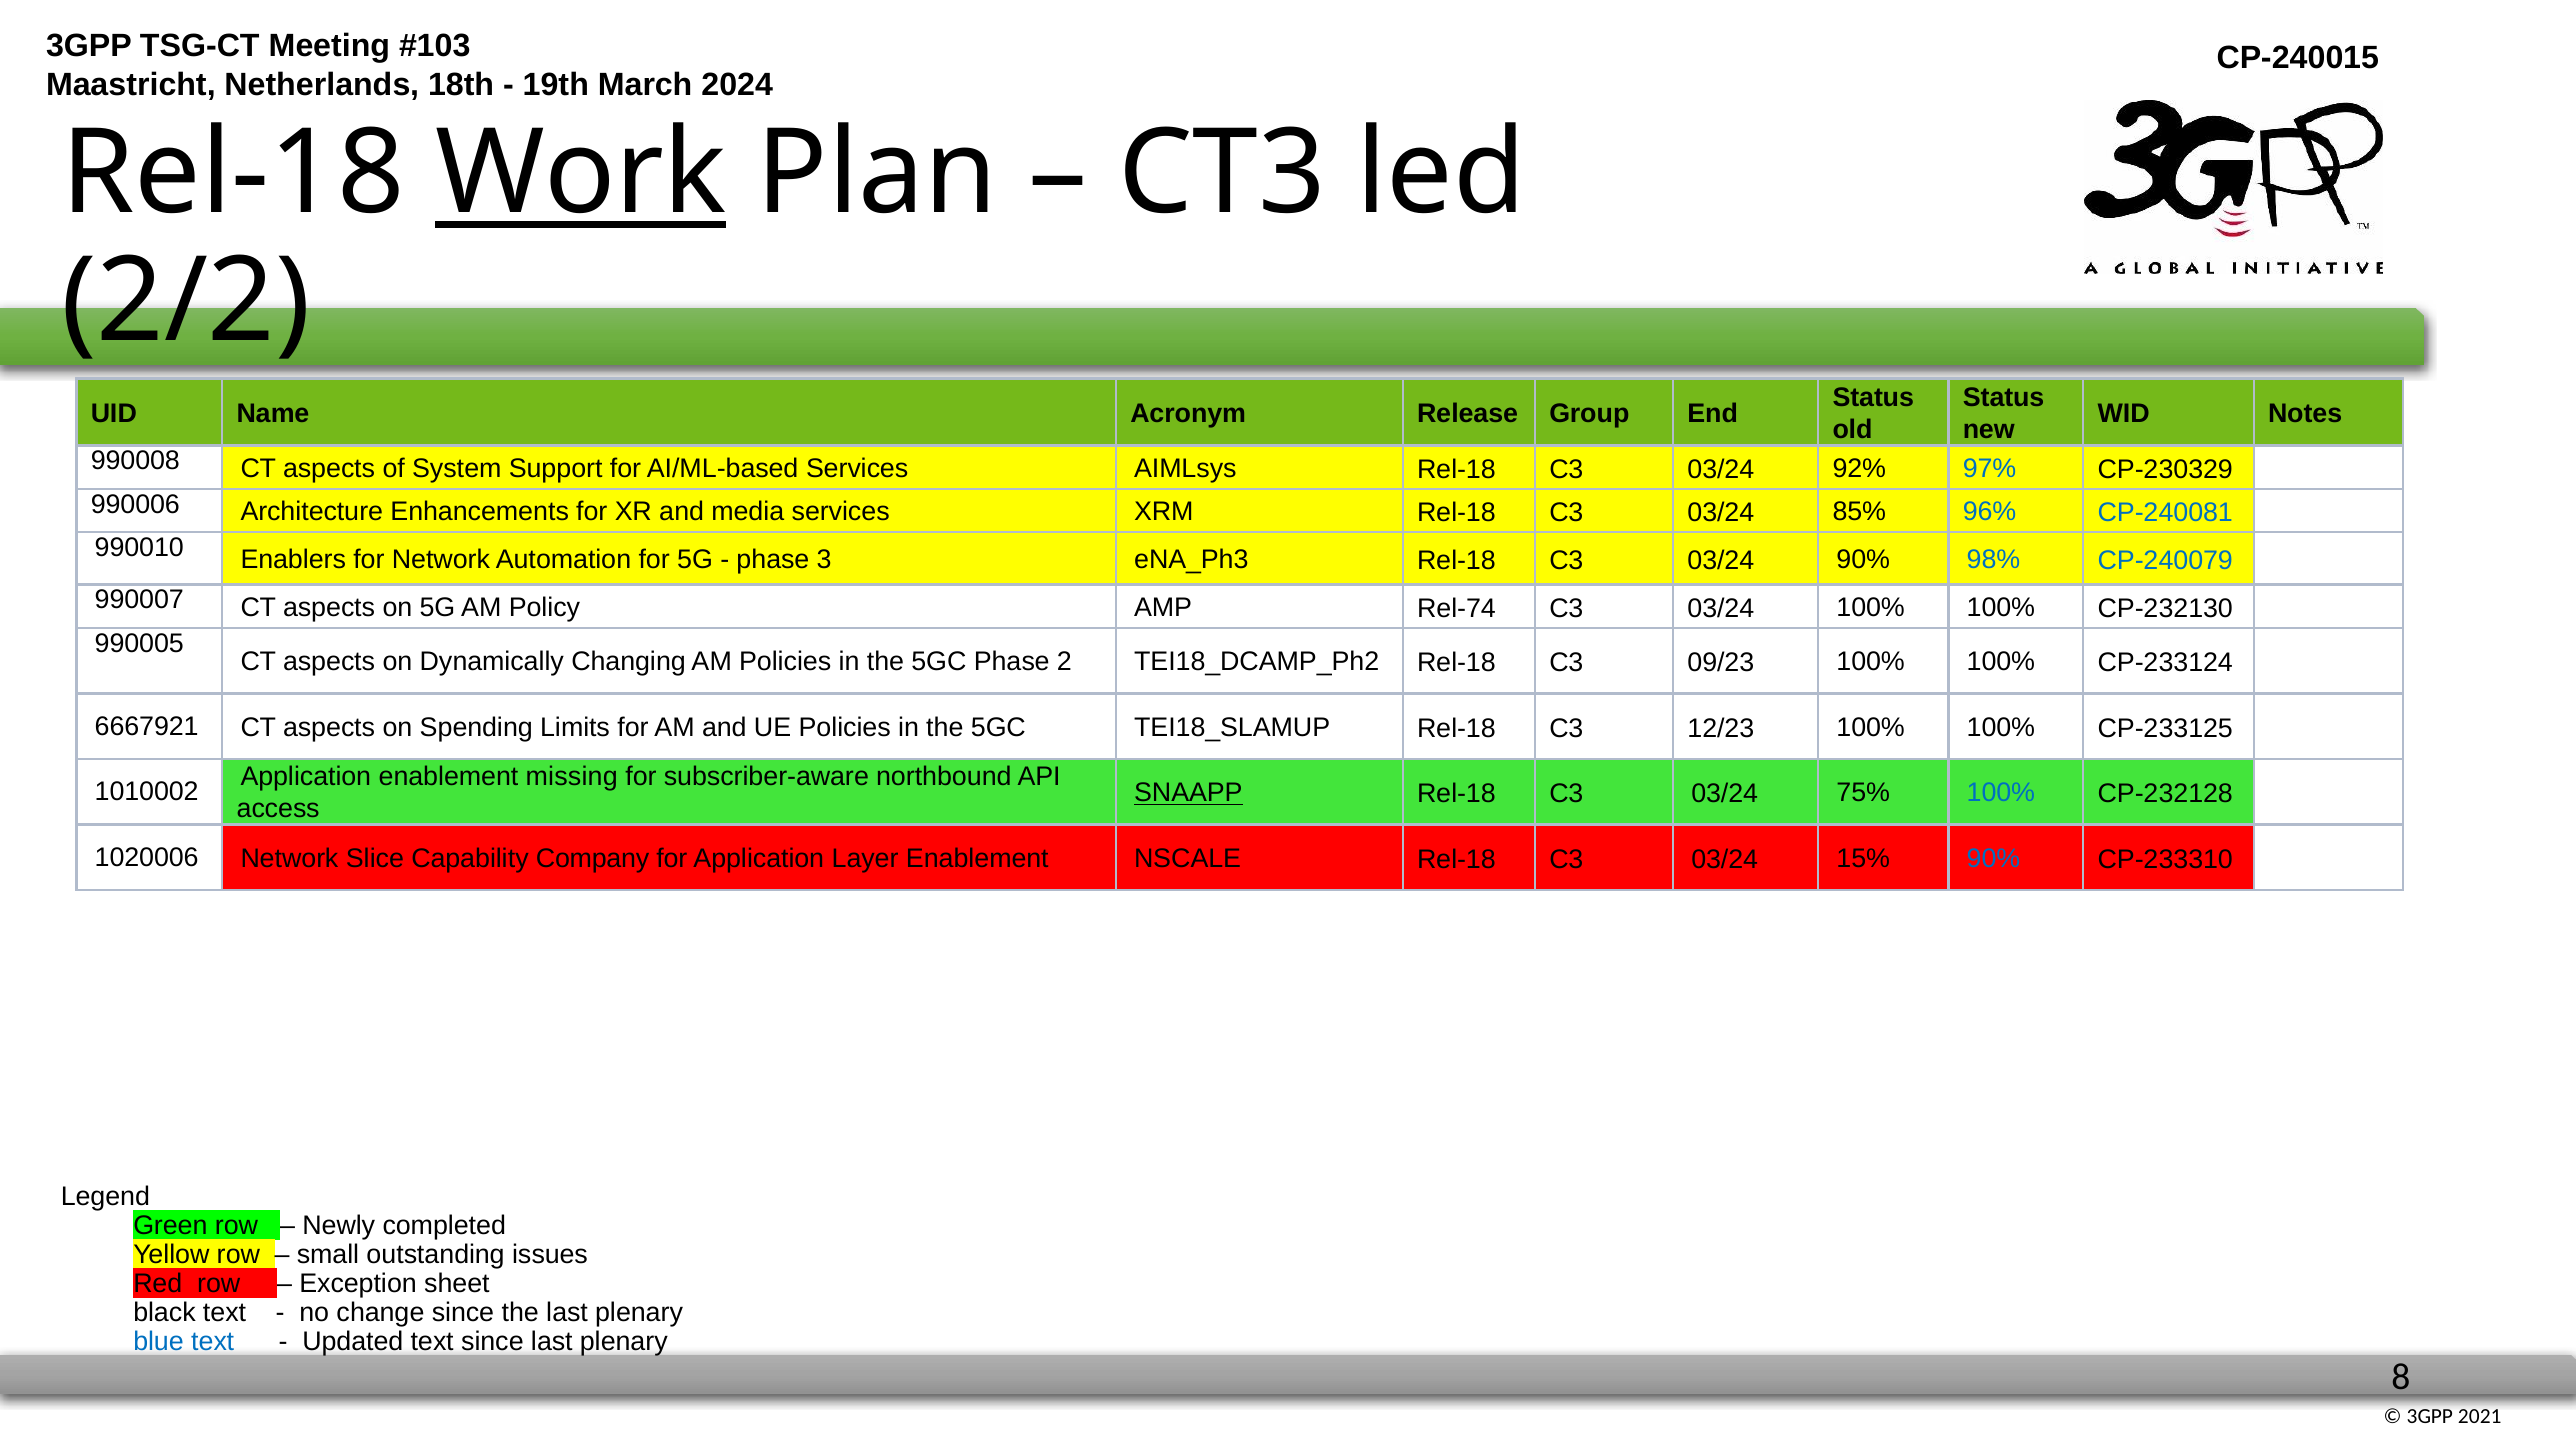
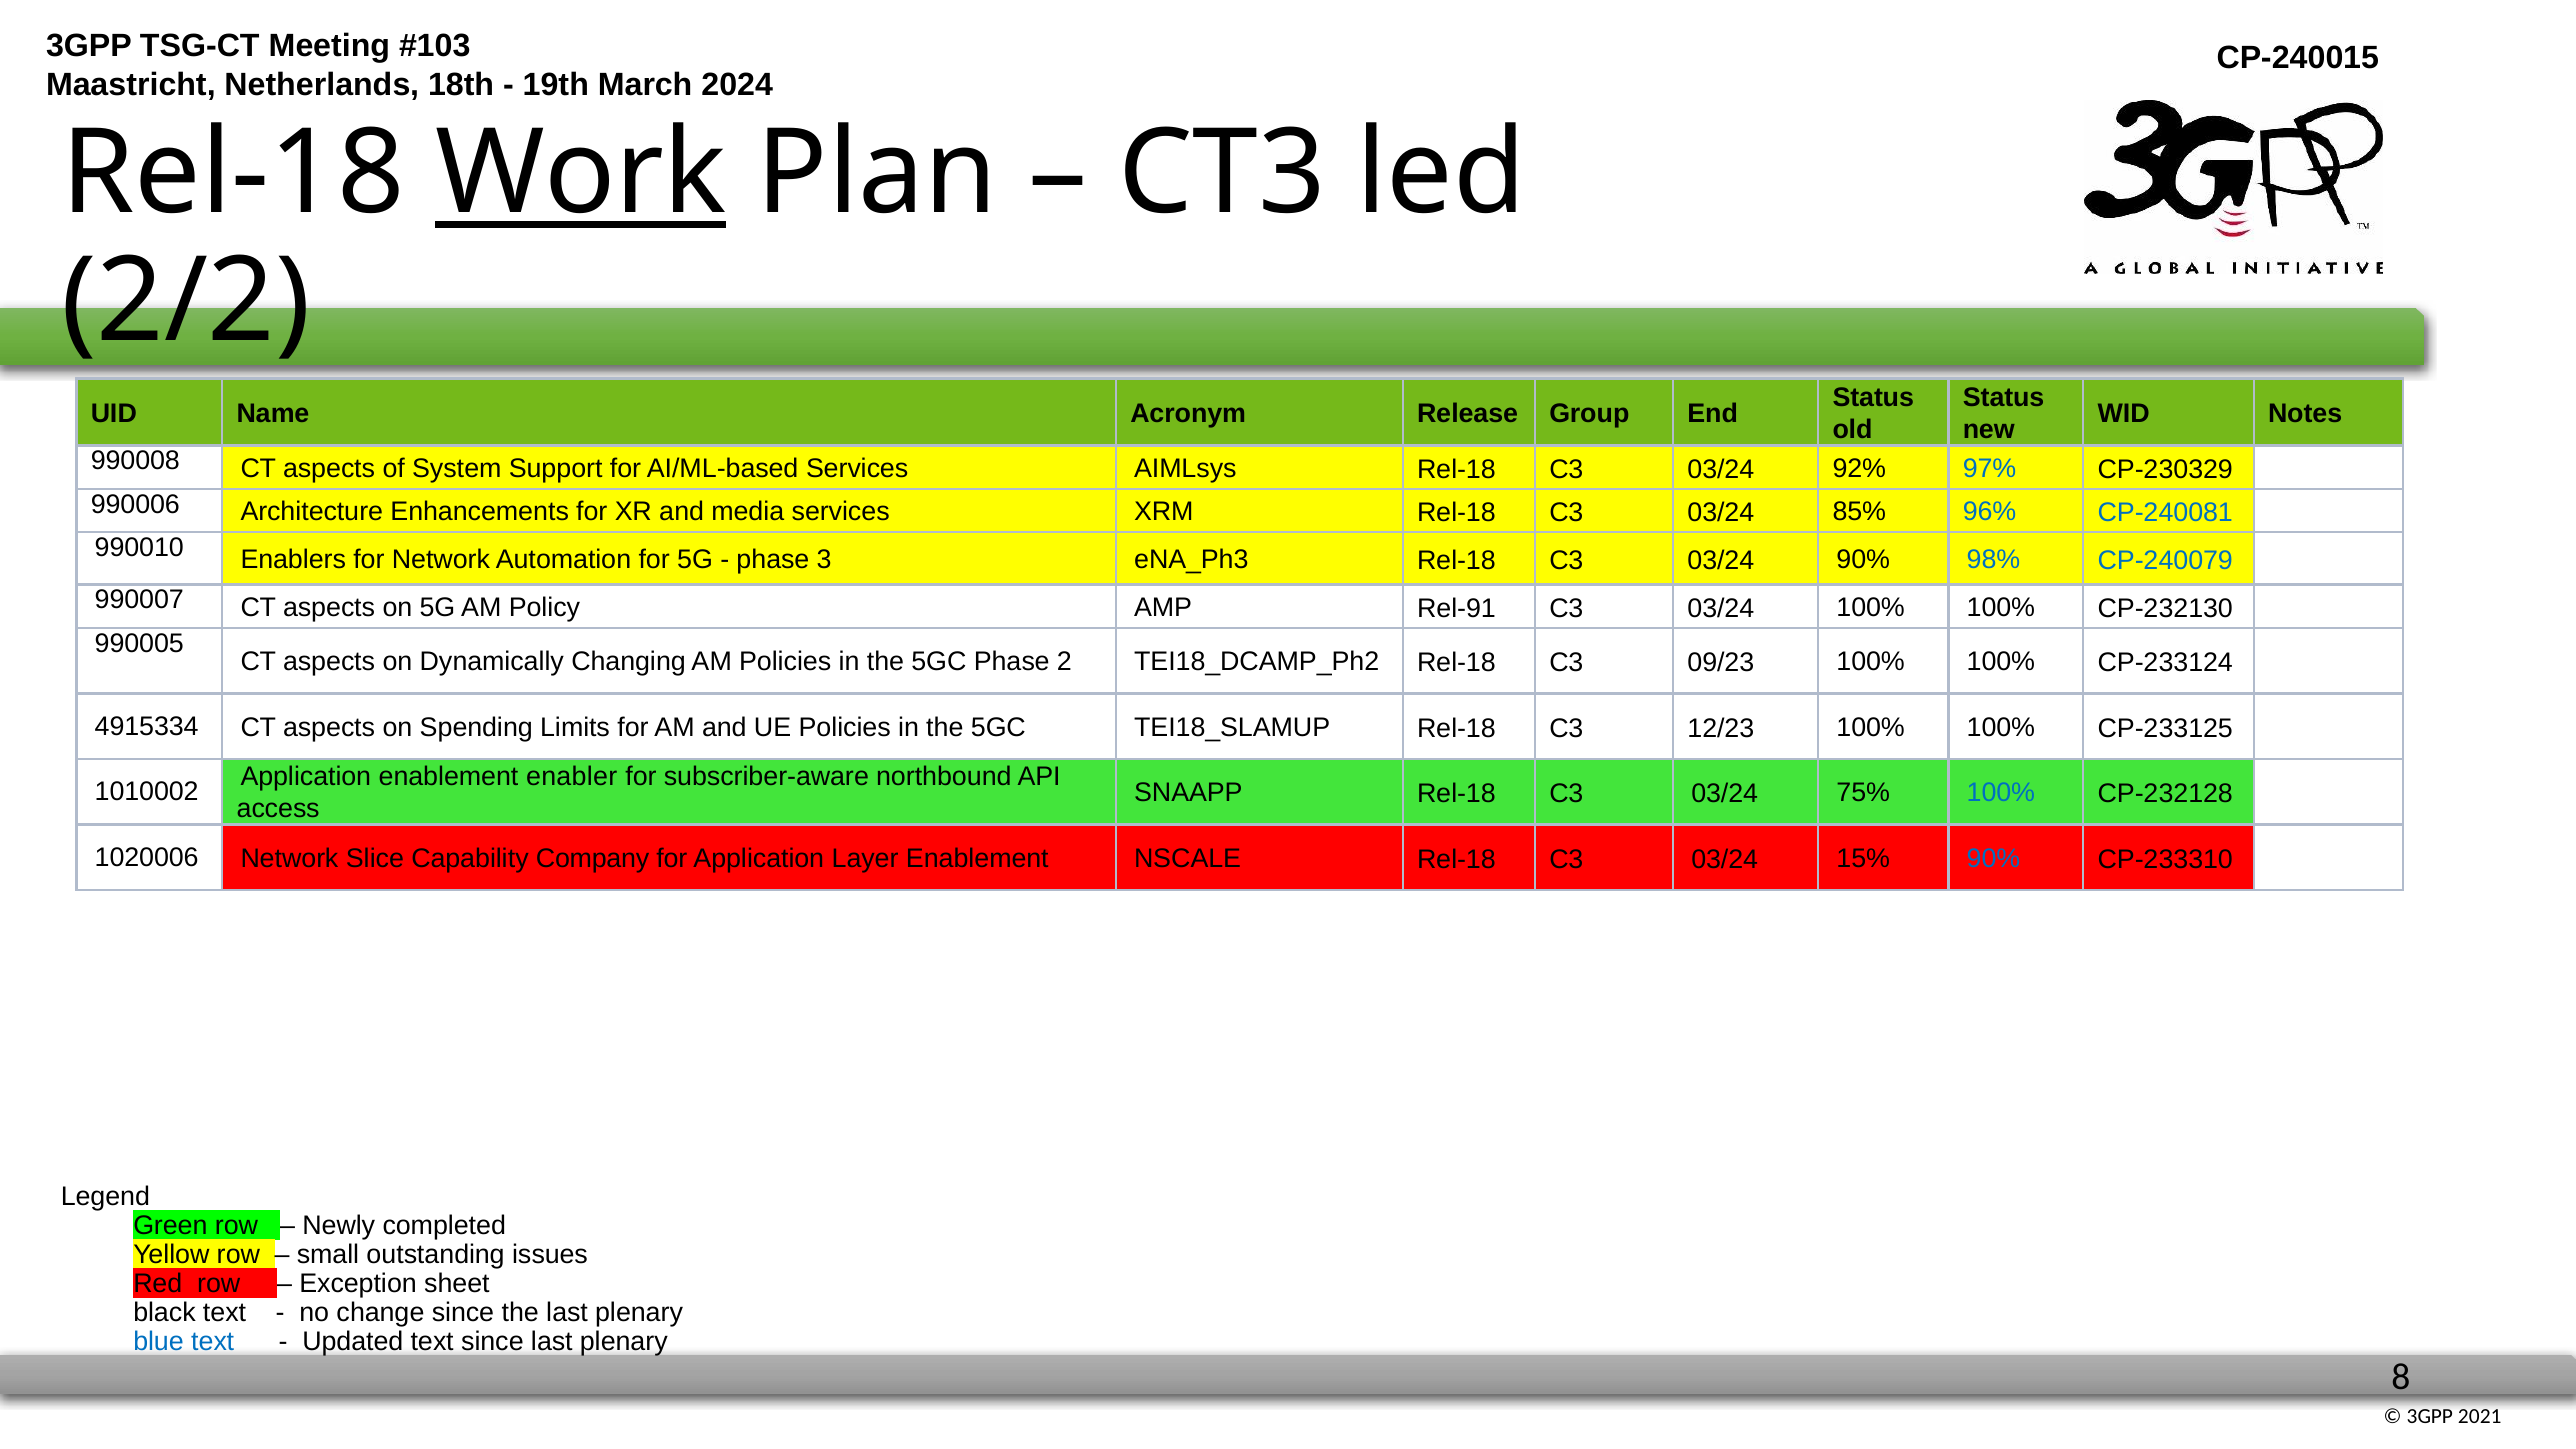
Rel-74: Rel-74 -> Rel-91 (1456, 609)
6667921: 6667921 -> 4915334 (147, 727)
missing: missing -> enabler (572, 777)
SNAAPP underline: present -> none (1188, 793)
